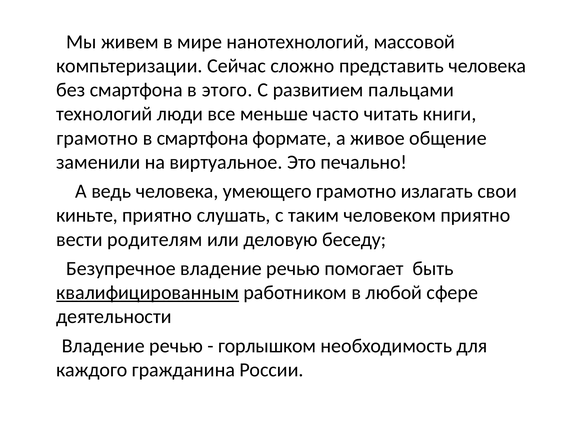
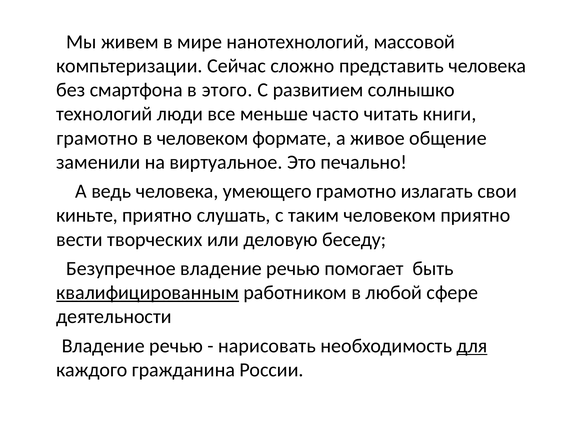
пальцами: пальцами -> солнышко (411, 90)
в смартфона: смартфона -> человеком (203, 138)
родителям: родителям -> творческих (155, 239)
горлышком: горлышком -> нарисовать (267, 346)
для underline: none -> present (472, 346)
